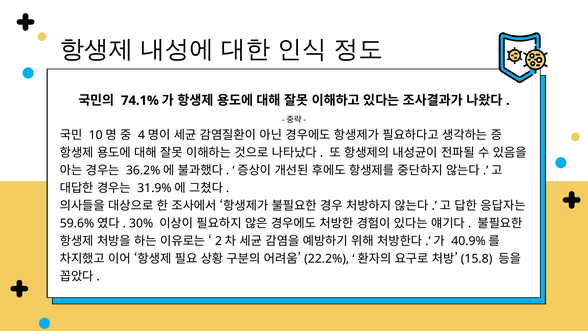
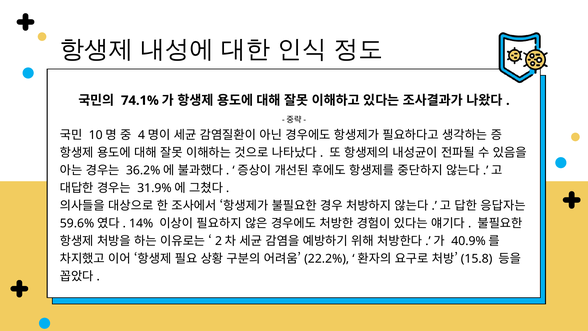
30%: 30% -> 14% (141, 223)
